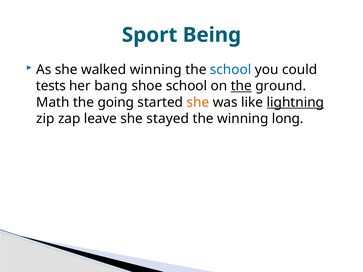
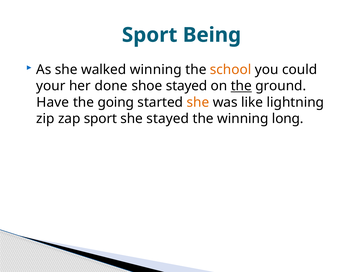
school colour: blue -> orange (231, 70)
tests: tests -> your (51, 86)
bang: bang -> done (111, 86)
shoe school: school -> stayed (187, 86)
Math: Math -> Have (53, 102)
lightning underline: present -> none (295, 102)
zap leave: leave -> sport (100, 119)
